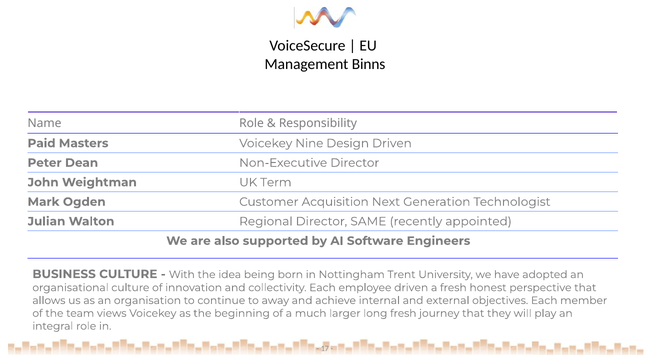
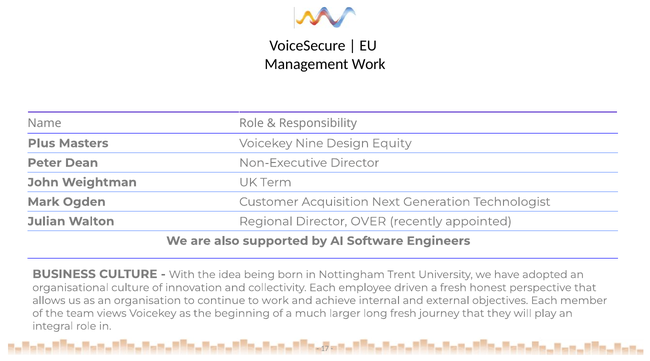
Management Binns: Binns -> Work (369, 64)
Paid: Paid -> Plus (41, 143)
Design Driven: Driven -> Equity (392, 143)
SAME: SAME -> OVER (368, 221)
to away: away -> work (275, 301)
